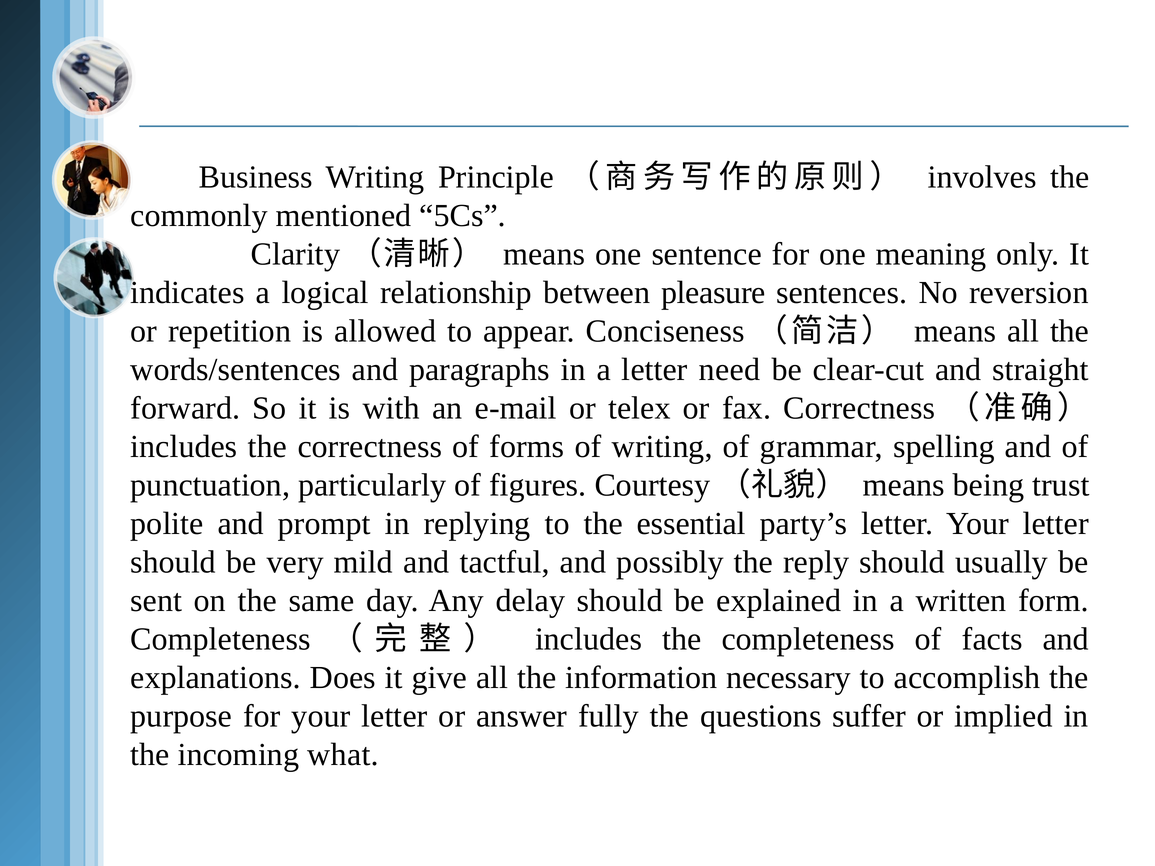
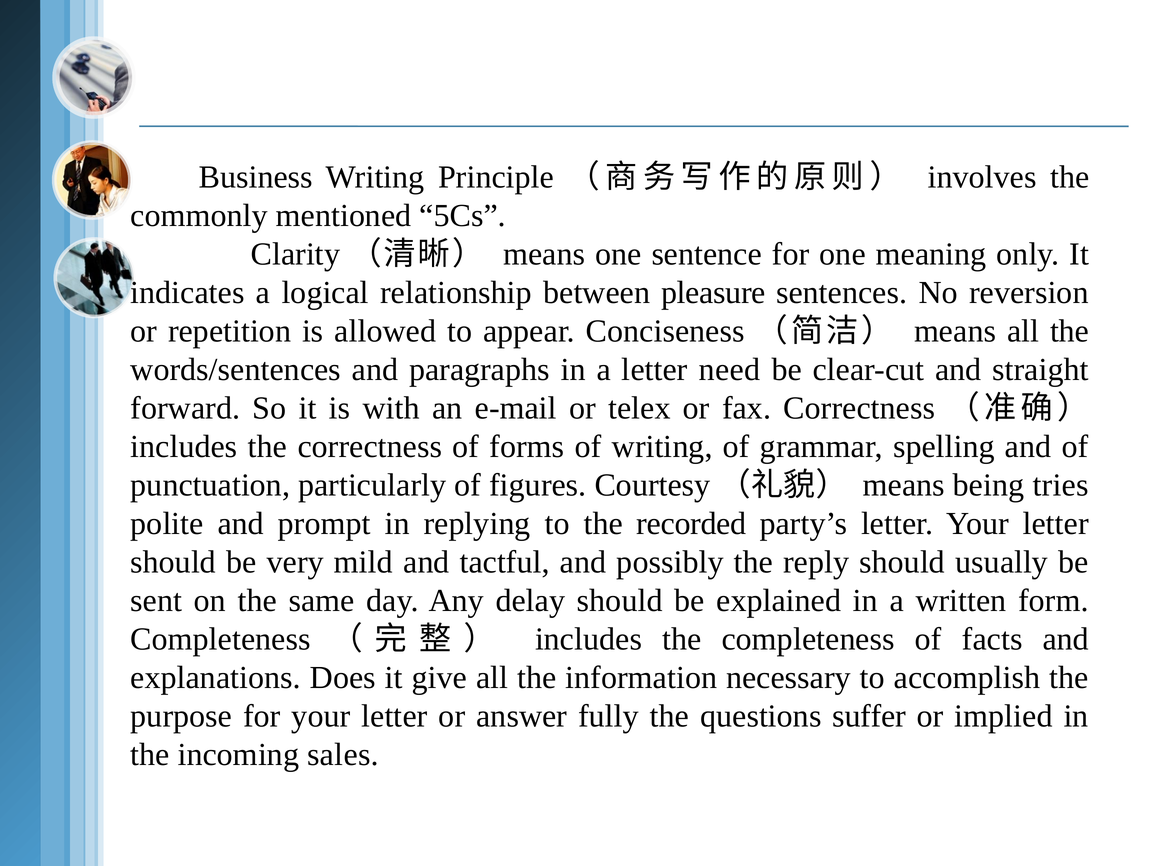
trust: trust -> tries (1061, 485)
essential: essential -> recorded (691, 524)
what: what -> sales (343, 755)
